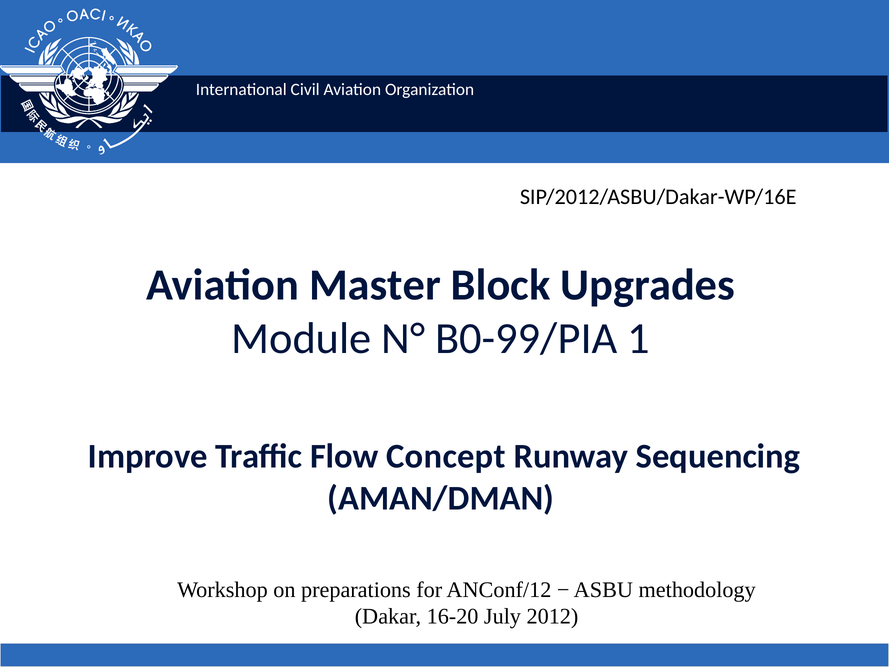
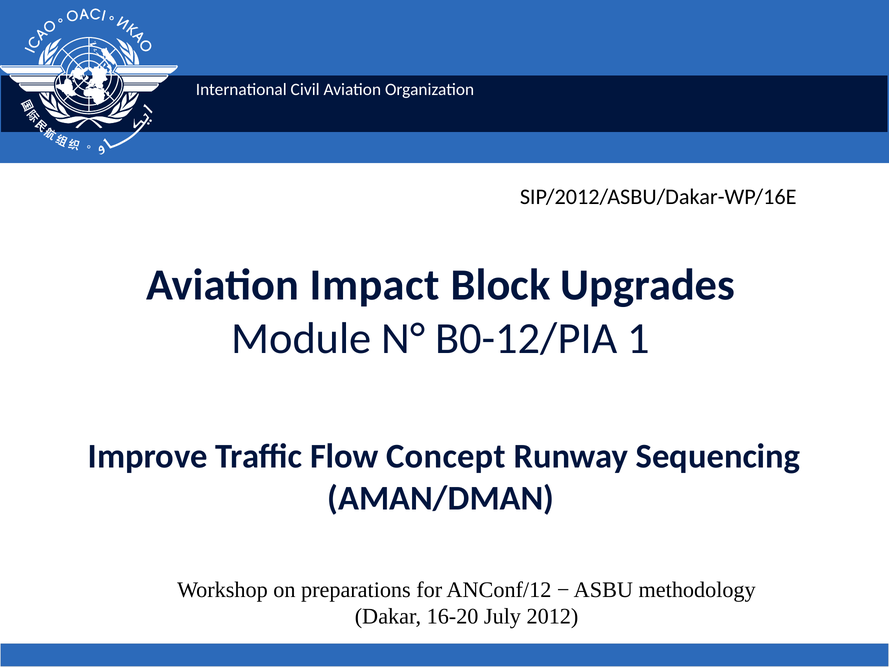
Master: Master -> Impact (375, 285)
B0-99/PIA: B0-99/PIA -> B0-12/PIA (526, 339)
